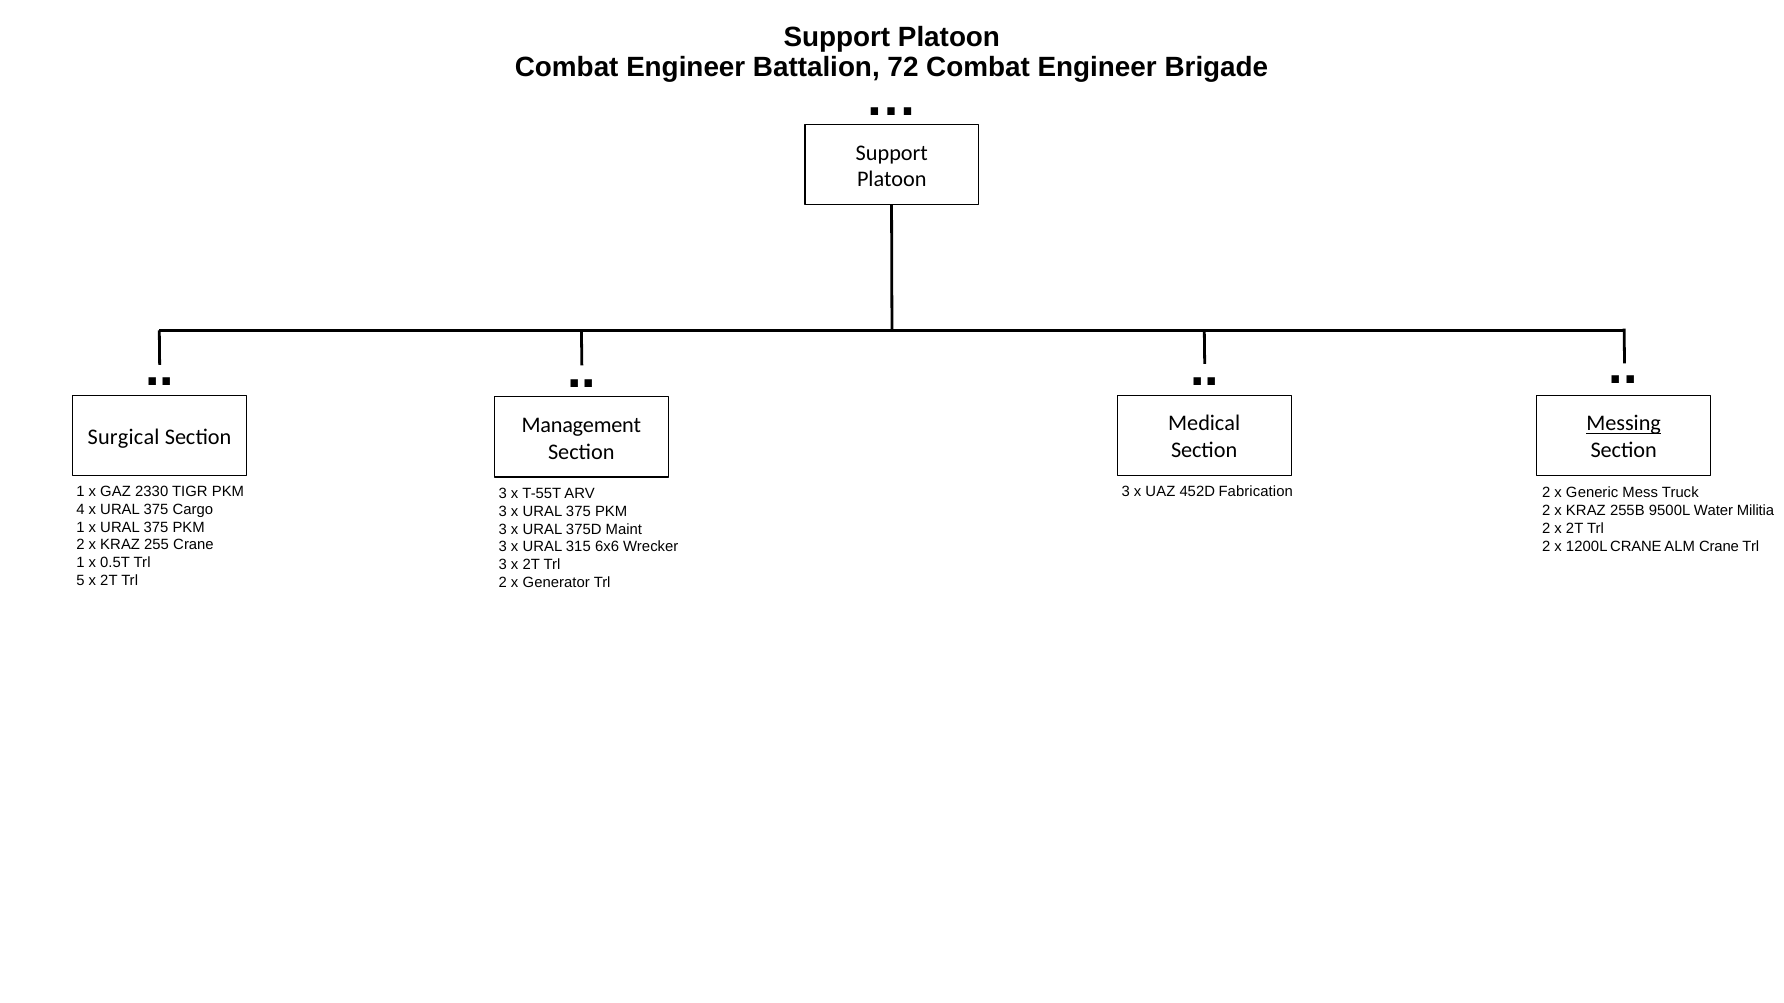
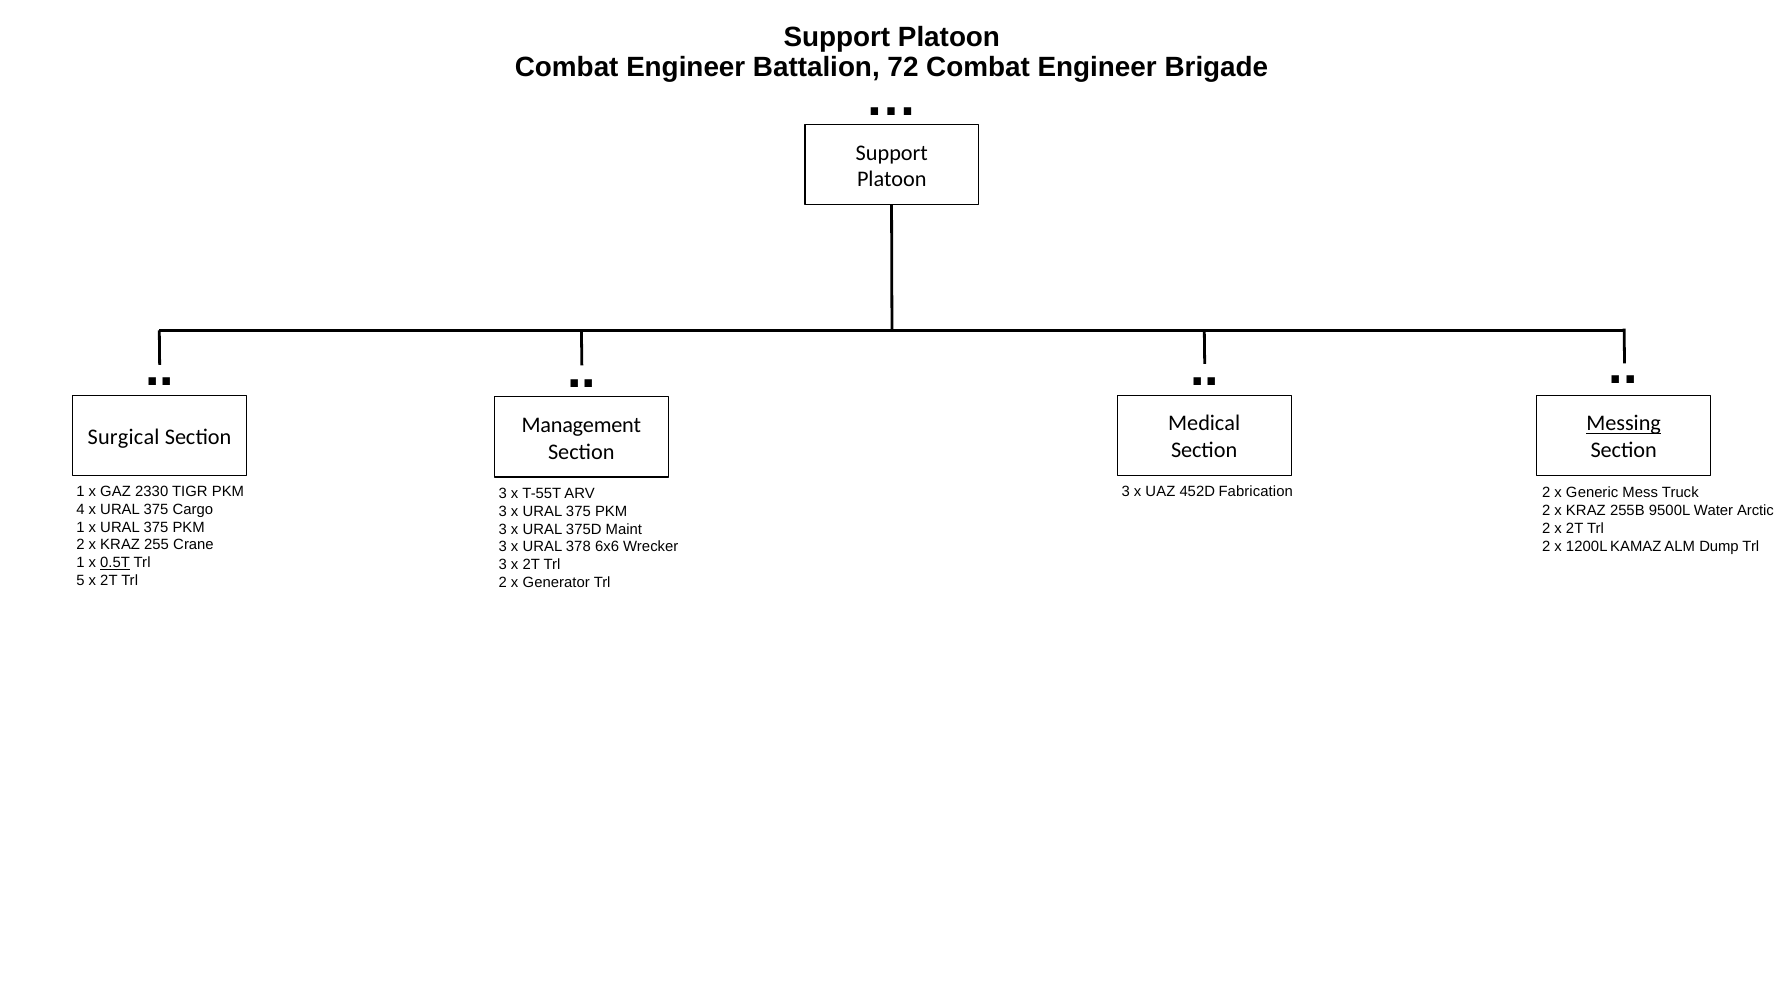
Militia: Militia -> Arctic (1755, 511)
1200L CRANE: CRANE -> KAMAZ (1636, 547)
ALM Crane: Crane -> Dump (1719, 547)
315: 315 -> 378 (578, 547)
0.5T underline: none -> present (115, 563)
